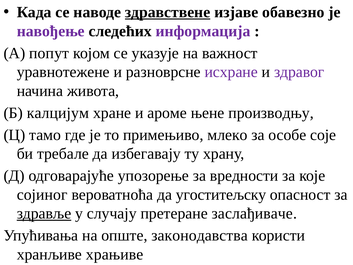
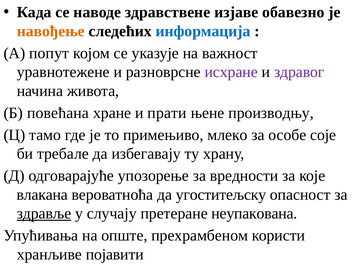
здравствене underline: present -> none (168, 12)
навођење colour: purple -> orange (51, 31)
информација colour: purple -> blue (203, 31)
калцијум: калцијум -> повећана (58, 113)
ароме: ароме -> прати (167, 113)
сојиног: сојиног -> влакана (42, 194)
заслађиваче: заслађиваче -> неупакована (254, 213)
законодавства: законодавства -> прехрамбеном (200, 235)
храњиве: храњиве -> појавити (115, 254)
